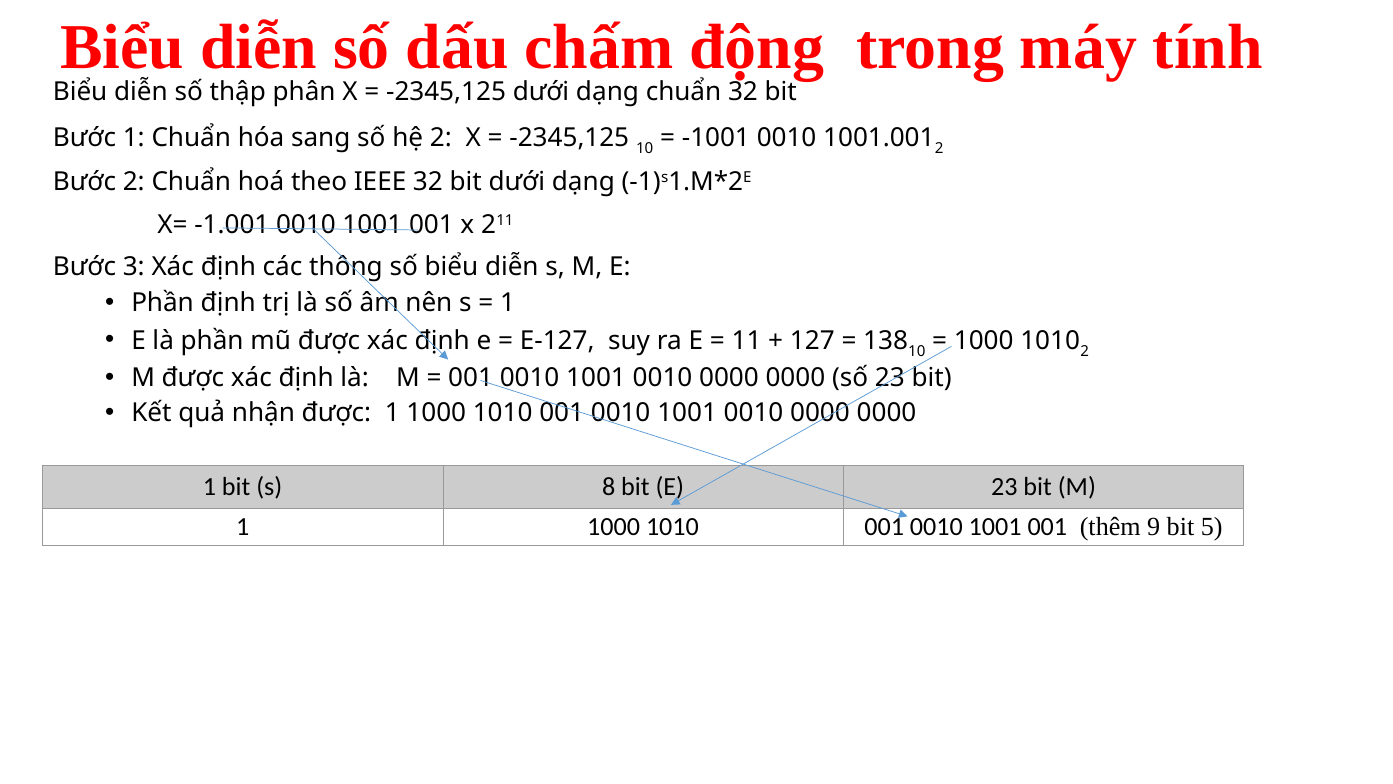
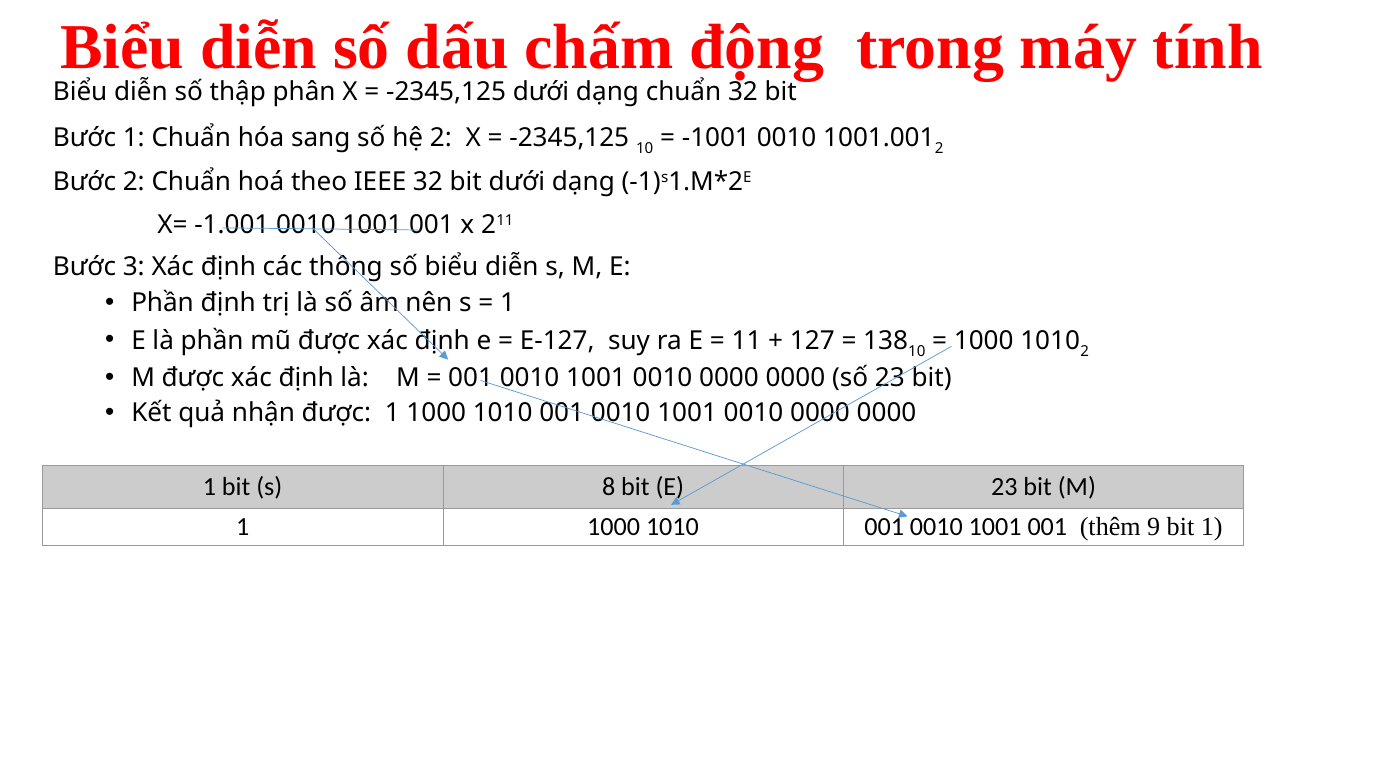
bit 5: 5 -> 1 (1212, 527)
